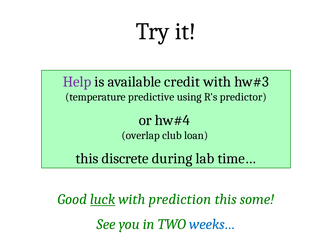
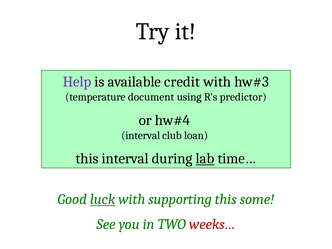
predictive: predictive -> document (151, 97)
overlap: overlap -> interval (141, 135)
this discrete: discrete -> interval (125, 159)
lab underline: none -> present (205, 159)
prediction: prediction -> supporting (180, 199)
weeks… colour: blue -> red (212, 224)
